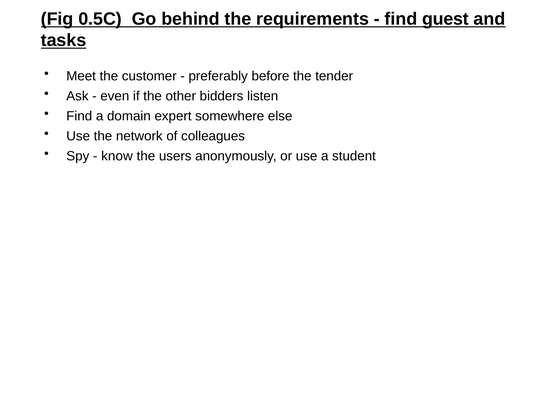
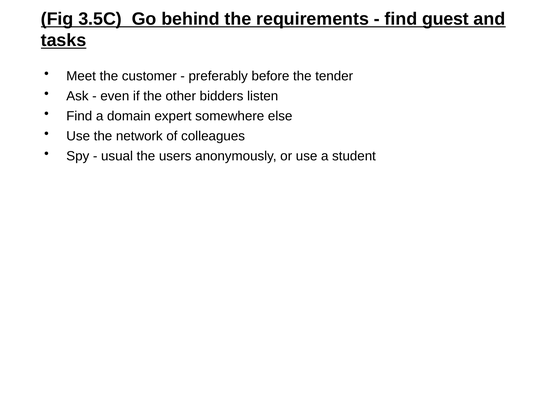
0.5C: 0.5C -> 3.5C (100, 19)
know: know -> usual (117, 156)
